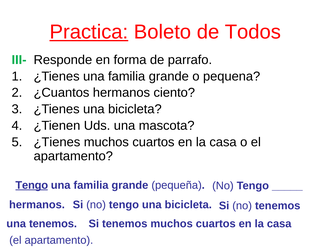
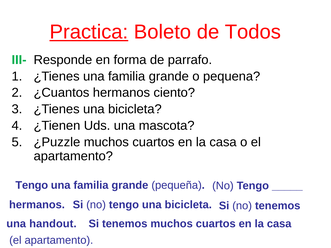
¿Tienes: ¿Tienes -> ¿Puzzle (57, 142)
Tengo underline: present -> none (32, 185)
una tenemos: tenemos -> handout (53, 224)
